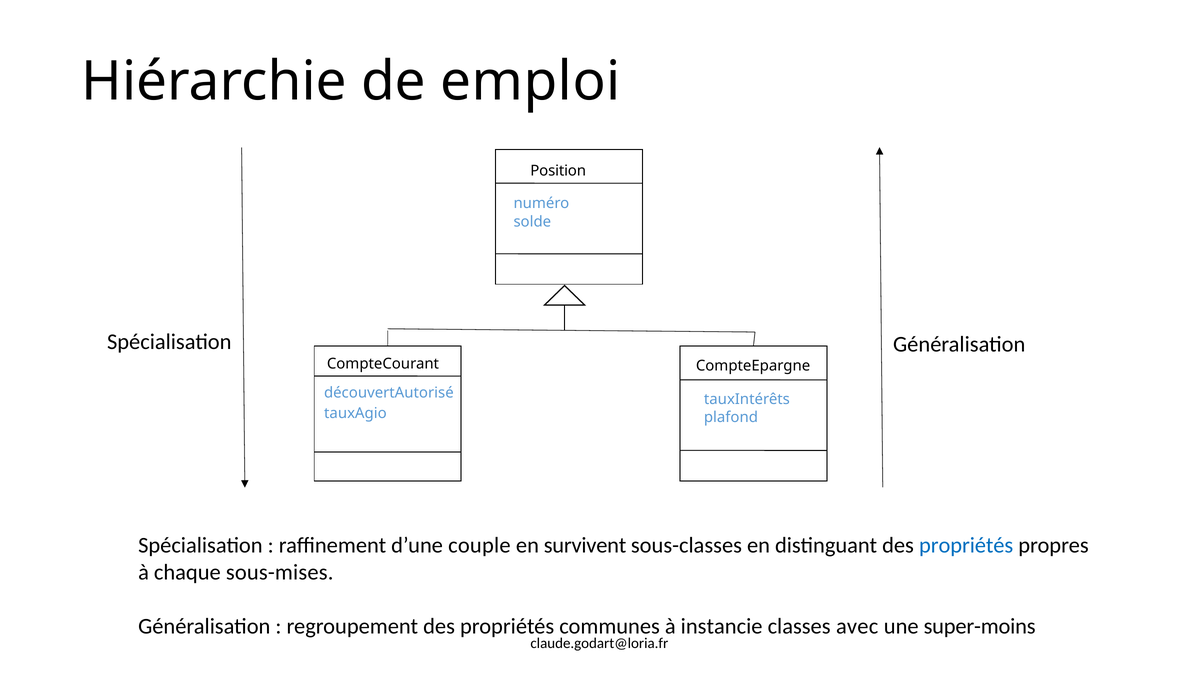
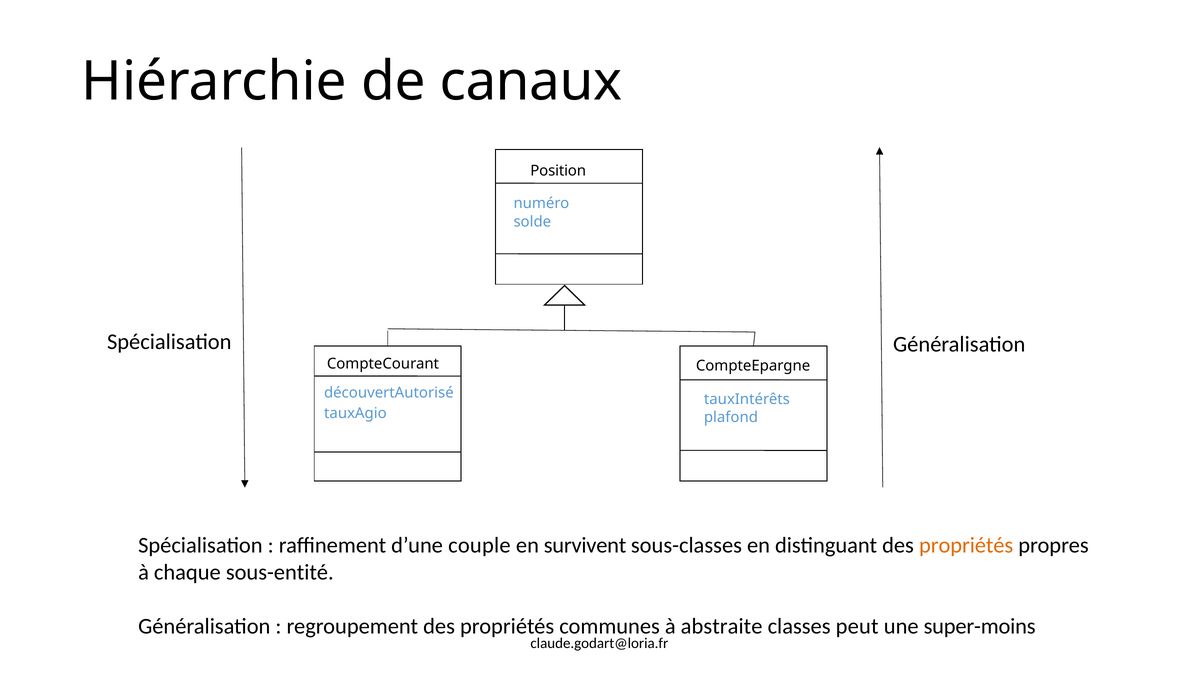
emploi: emploi -> canaux (531, 82)
propriétés colour: blue -> orange (966, 546)
sous-mises: sous-mises -> sous-entité (280, 573)
instancie: instancie -> abstraite (722, 627)
avec: avec -> peut (857, 627)
